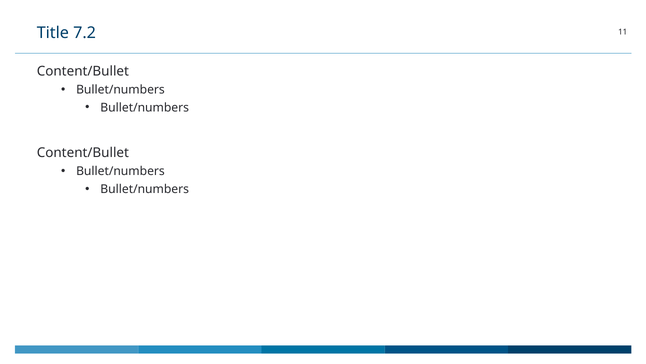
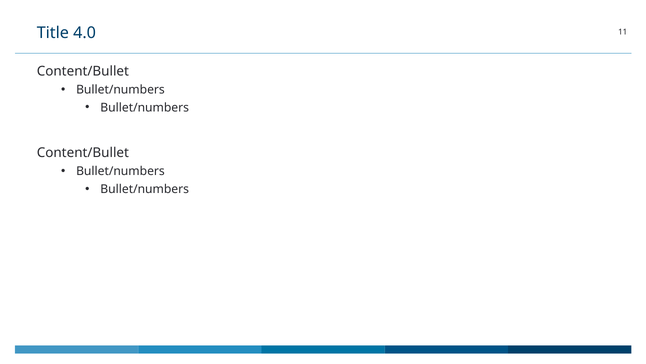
7.2: 7.2 -> 4.0 (85, 33)
